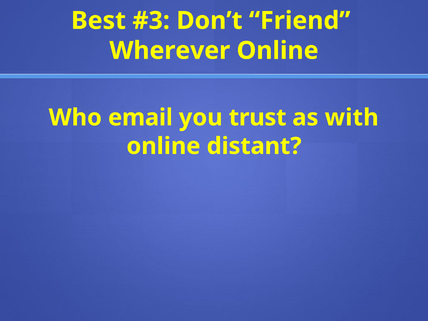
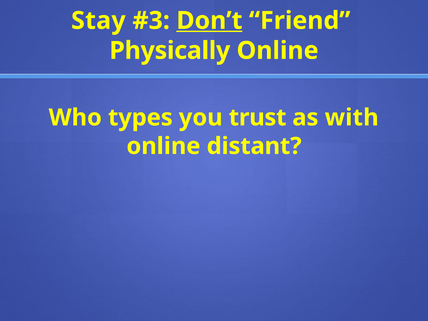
Best: Best -> Stay (98, 21)
Don’t underline: none -> present (209, 21)
Wherever: Wherever -> Physically (170, 51)
email: email -> types (140, 118)
